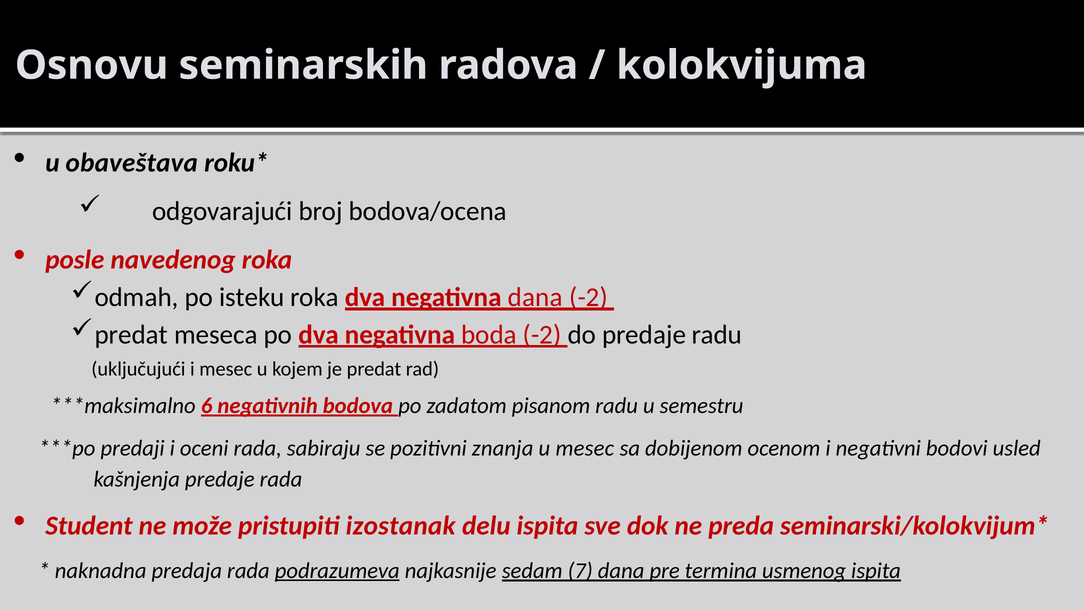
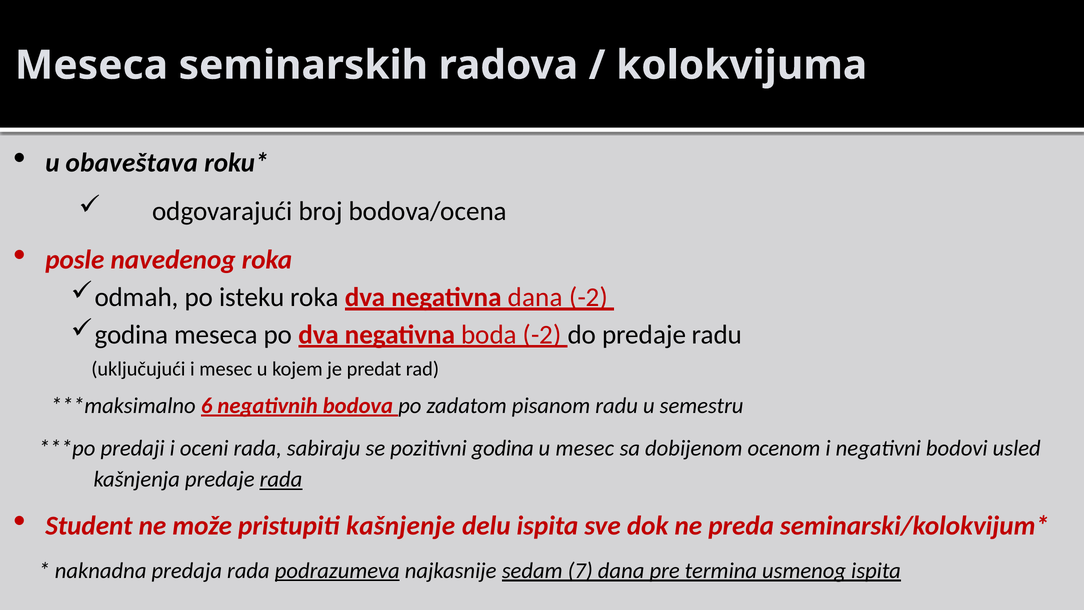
Osnovu: Osnovu -> Meseca (92, 65)
predat: predat -> godina (131, 335)
pozitivni znanja: znanja -> godina (503, 448)
rada underline: none -> present (281, 479)
izostanak: izostanak -> kašnjenje (401, 526)
